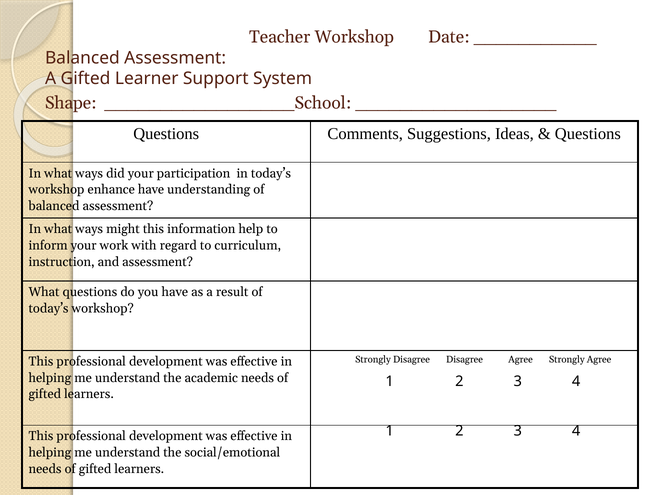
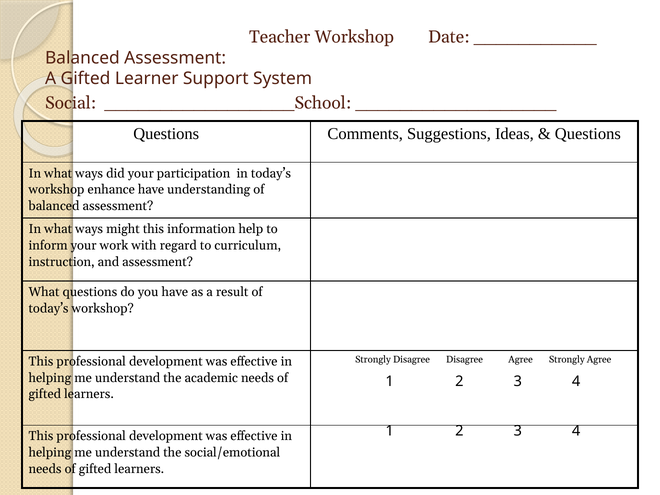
Shape: Shape -> Social (71, 103)
